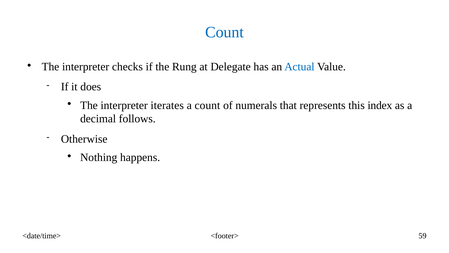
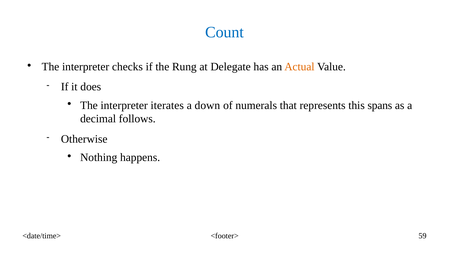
Actual colour: blue -> orange (299, 67)
a count: count -> down (207, 105)
index: index -> spans (380, 105)
